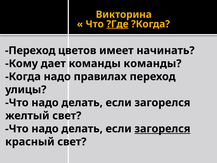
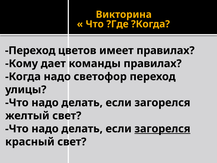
?Где underline: present -> none (117, 24)
имеет начинать: начинать -> правилах (166, 50)
команды команды: команды -> правилах (153, 63)
правилах: правилах -> светофор (100, 76)
